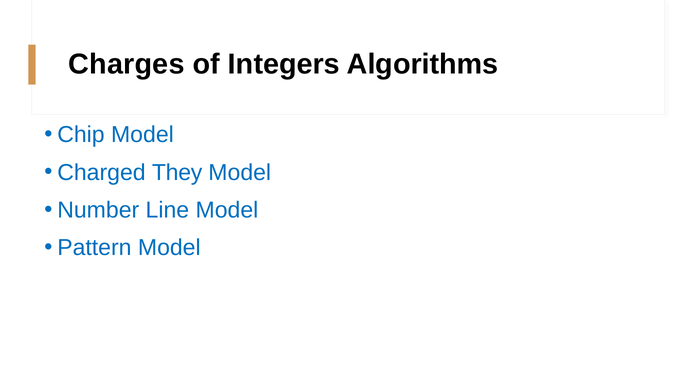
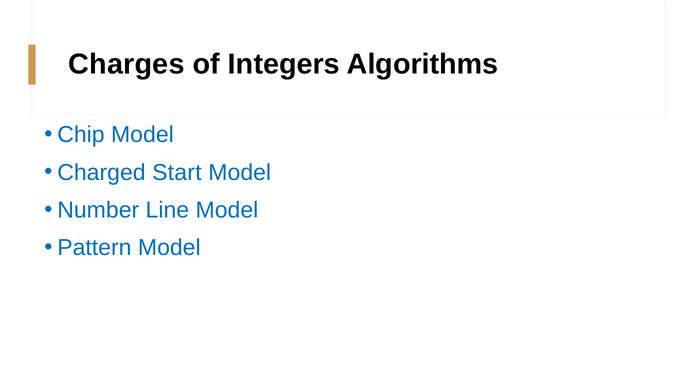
They: They -> Start (177, 172)
